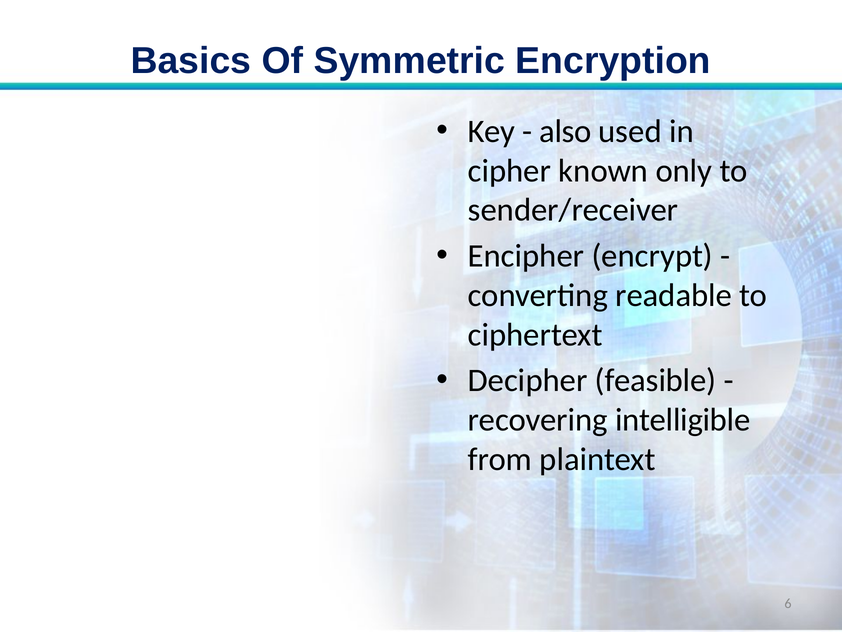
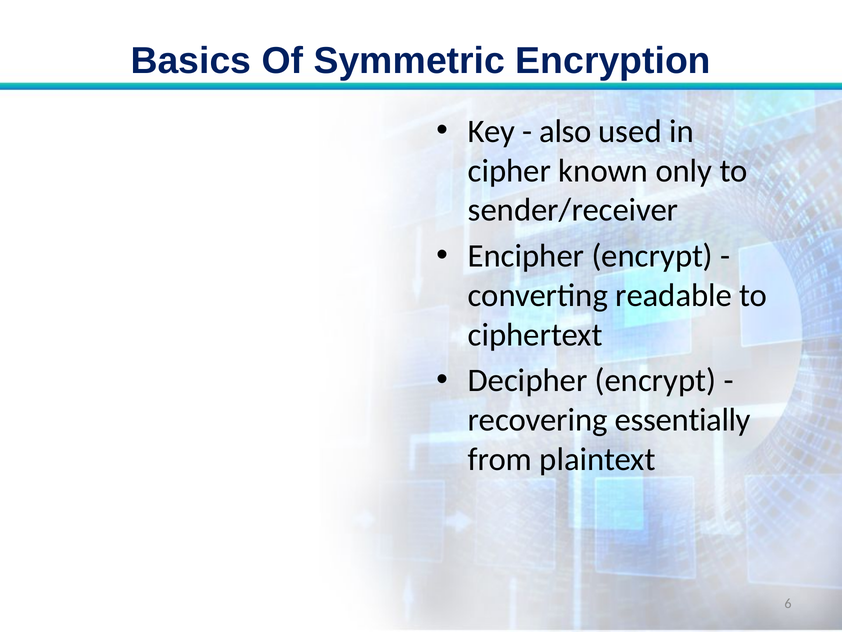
Decipher feasible: feasible -> encrypt (655, 380)
intelligible: intelligible -> essentially (683, 420)
